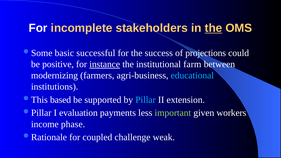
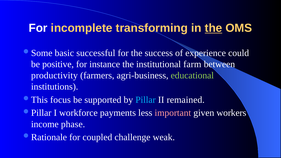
stakeholders: stakeholders -> transforming (152, 28)
projections: projections -> experience (206, 53)
instance underline: present -> none (105, 64)
modernizing: modernizing -> productivity (54, 75)
educational colour: light blue -> light green (192, 75)
based: based -> focus (60, 100)
extension: extension -> remained (186, 100)
evaluation: evaluation -> workforce (78, 113)
important colour: light green -> pink (173, 113)
